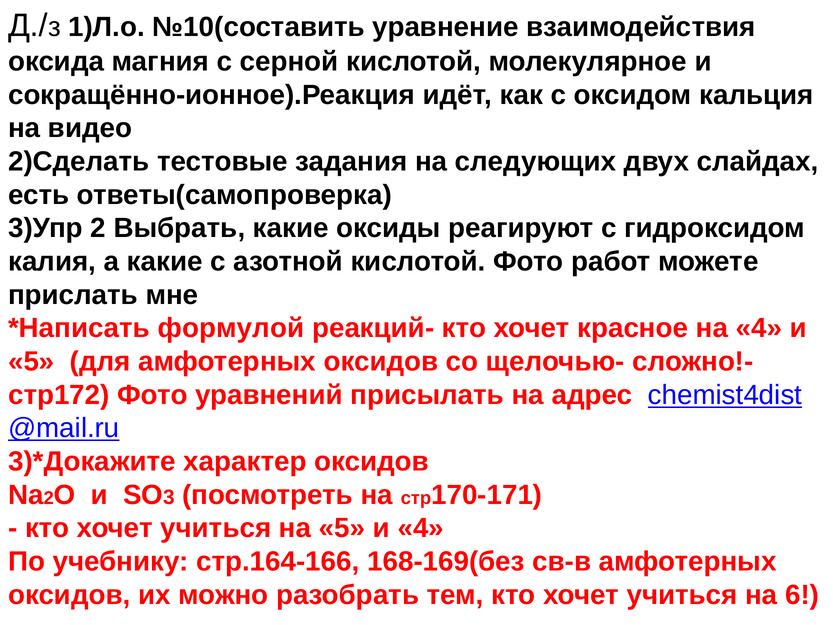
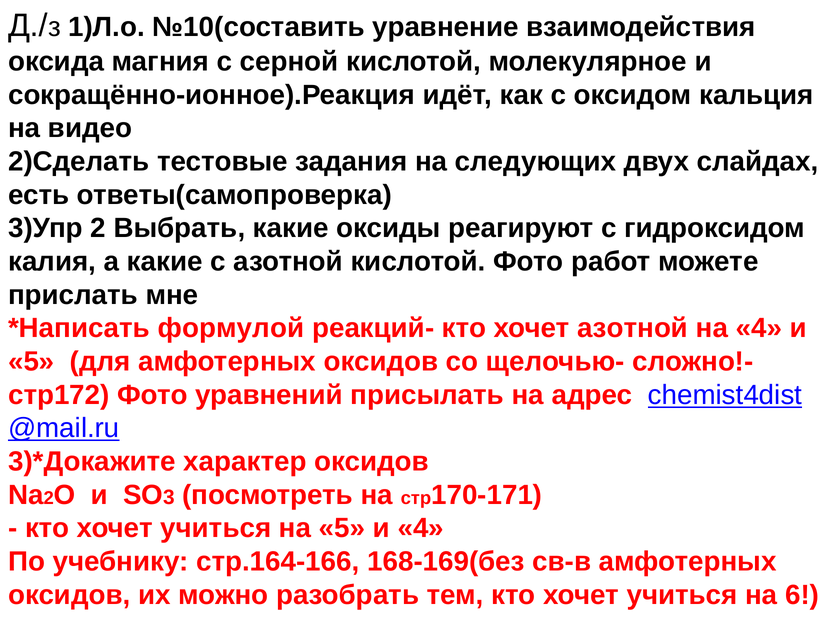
хочет красное: красное -> азотной (633, 328)
